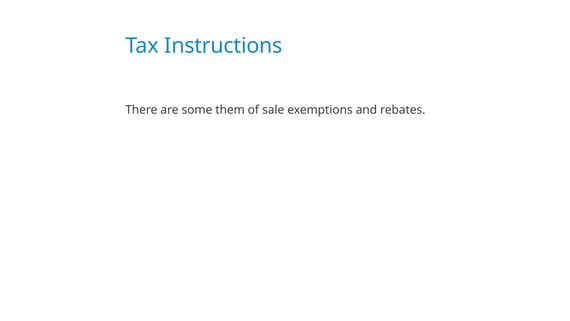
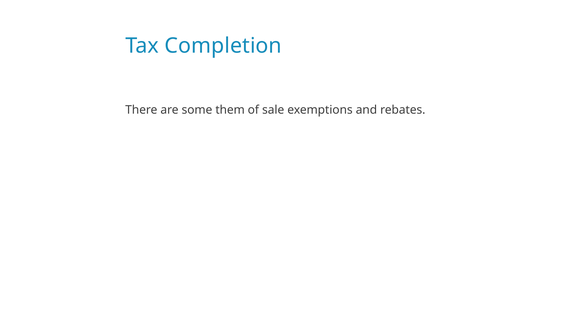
Instructions: Instructions -> Completion (223, 46)
